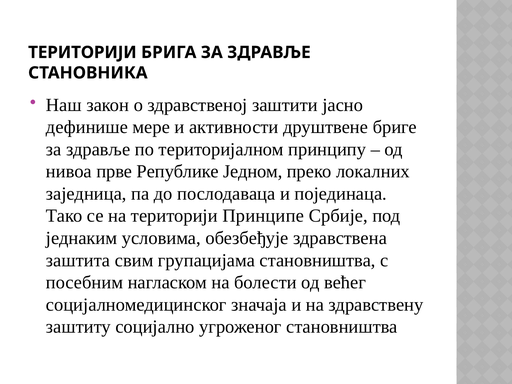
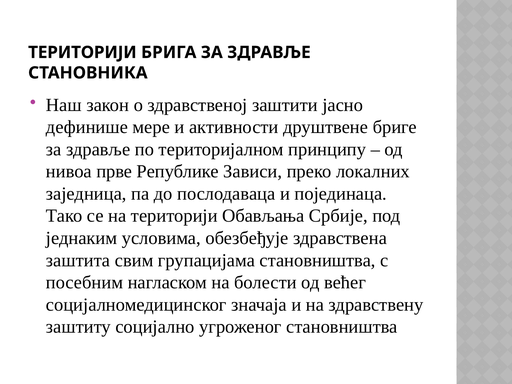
Једном: Једном -> Зависи (253, 172)
Принципе: Принципе -> Обављања (263, 216)
